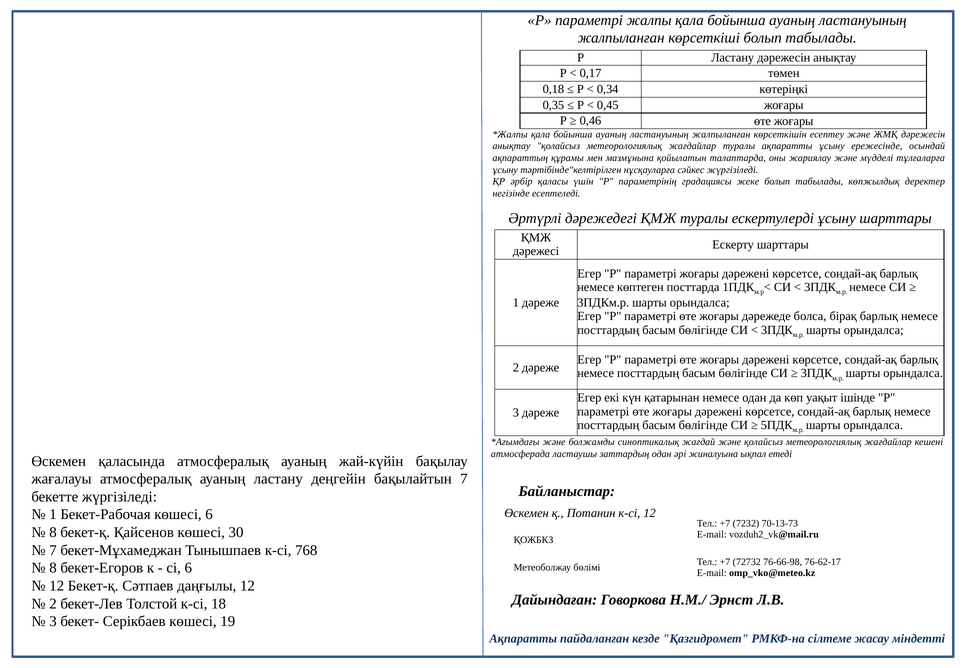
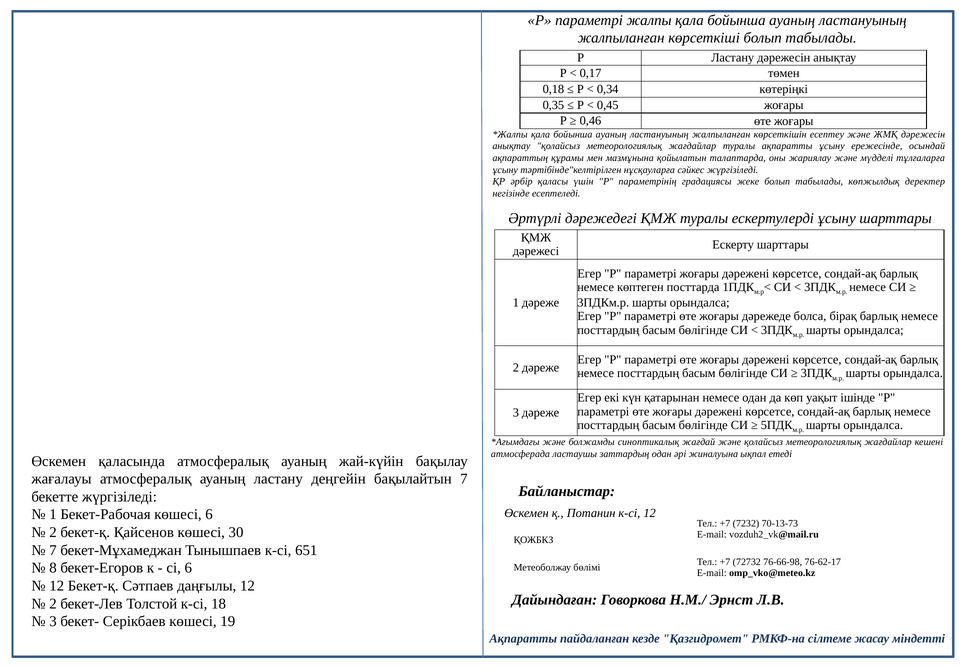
8: 8 -> 2 (53, 533)
768: 768 -> 651 (306, 551)
